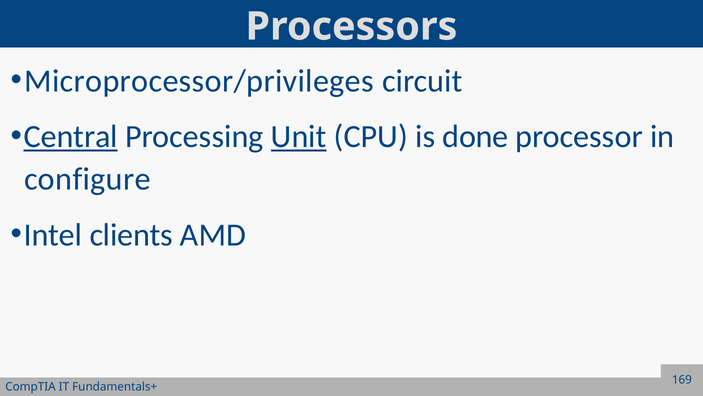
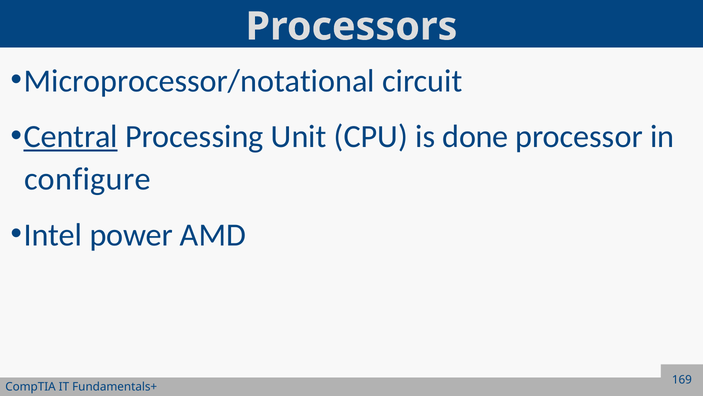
Microprocessor/privileges: Microprocessor/privileges -> Microprocessor/notational (199, 81)
Unit underline: present -> none (299, 136)
clients: clients -> power (131, 235)
